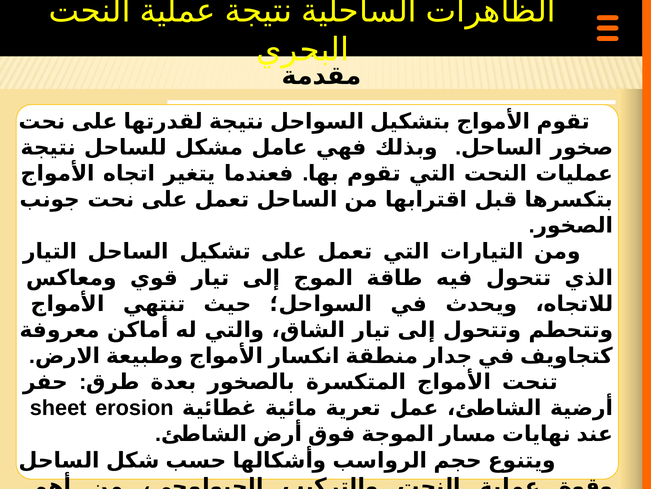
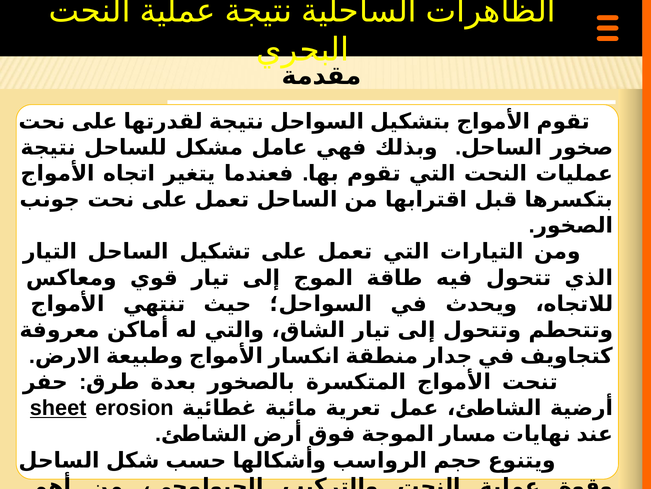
sheet underline: none -> present (58, 408)
